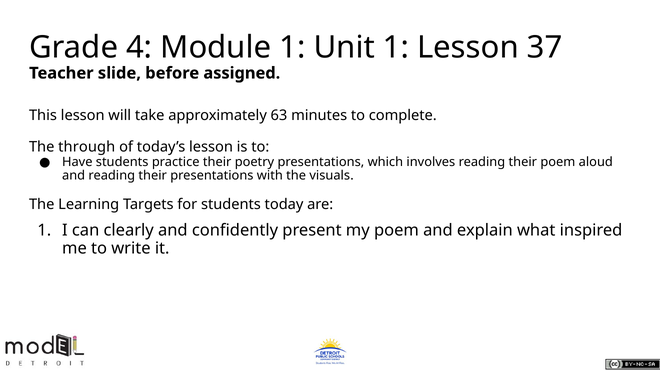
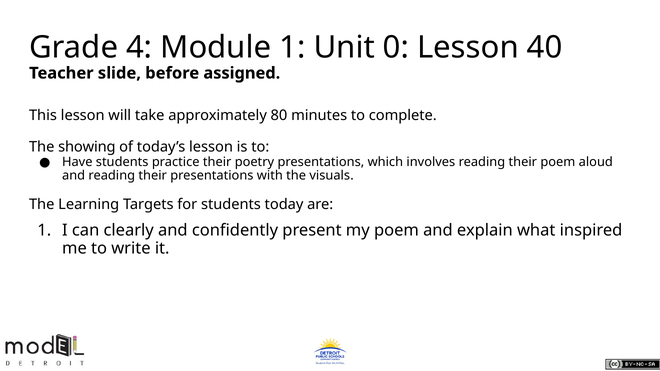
Unit 1: 1 -> 0 (396, 47)
37: 37 -> 40 (545, 47)
63: 63 -> 80 (279, 115)
through: through -> showing (87, 147)
